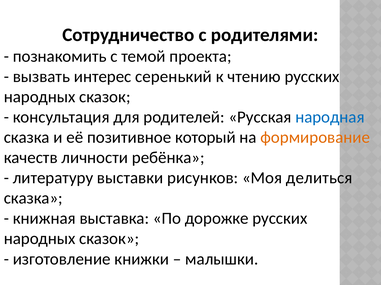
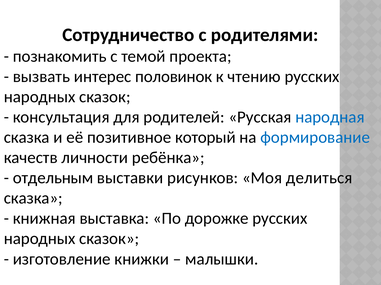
серенький: серенький -> половинок (174, 77)
формирование colour: orange -> blue (315, 138)
литературу: литературу -> отдельным (53, 178)
